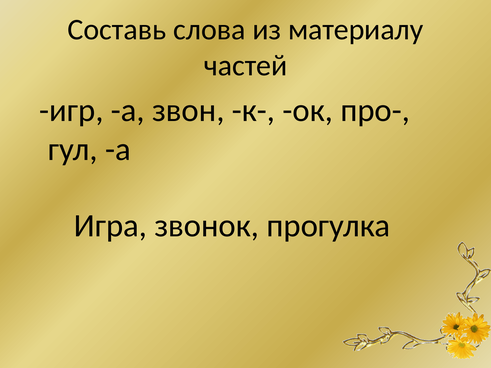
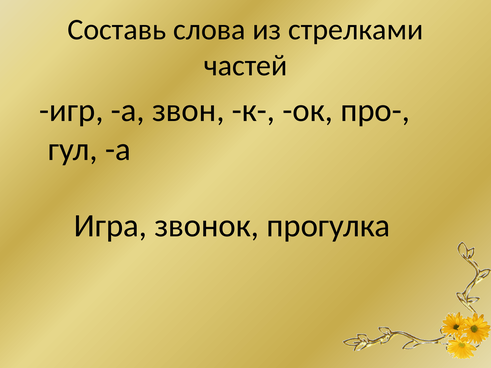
материалу: материалу -> стрелками (356, 30)
